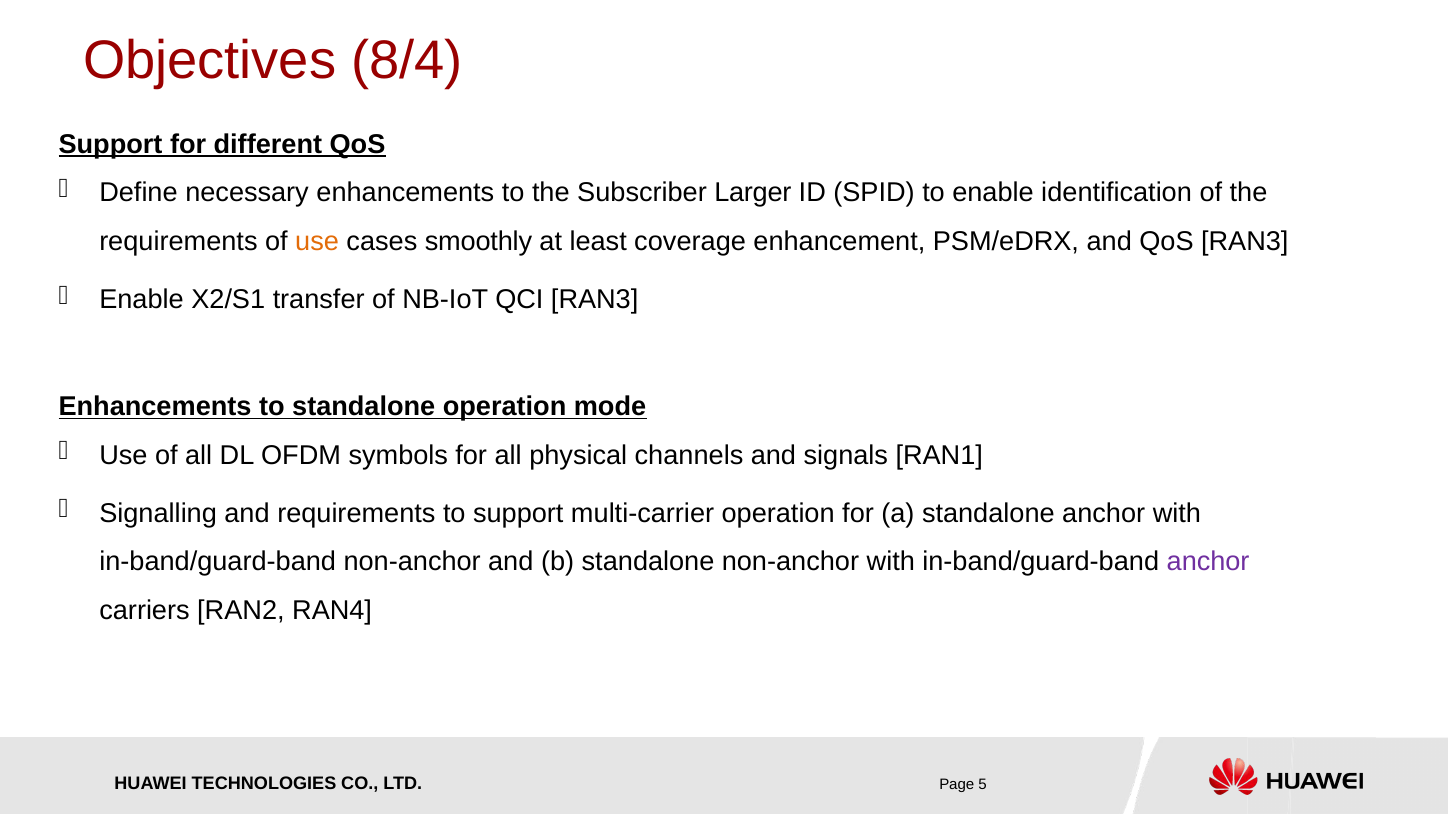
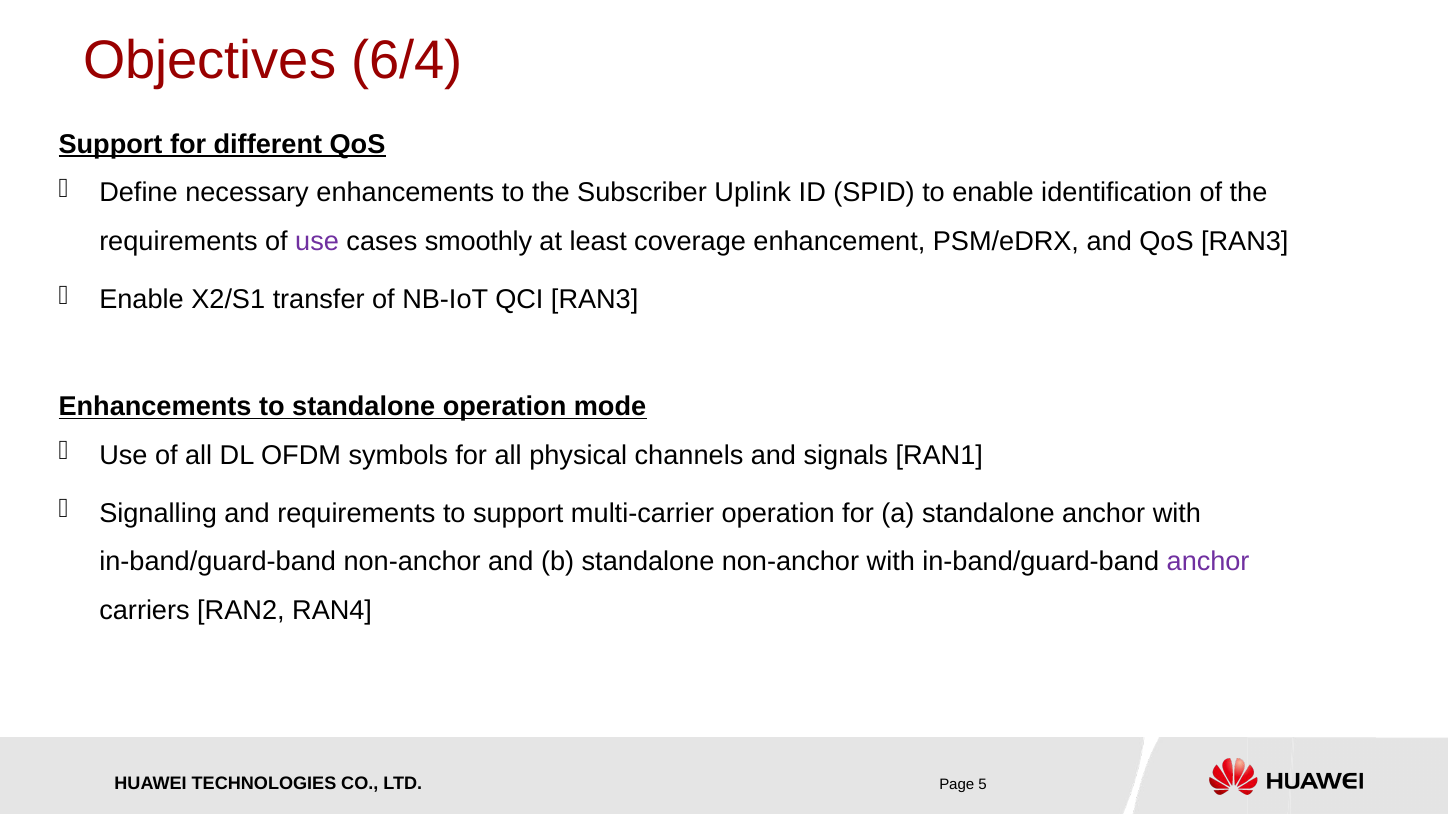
8/4: 8/4 -> 6/4 (407, 60)
Larger: Larger -> Uplink (753, 193)
use colour: orange -> purple (317, 242)
